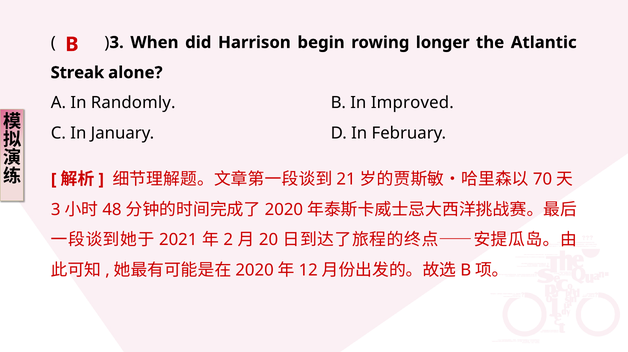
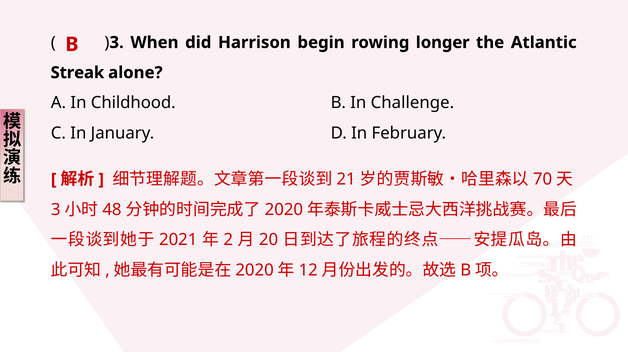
Randomly: Randomly -> Childhood (133, 103)
Improved: Improved -> Challenge (412, 103)
